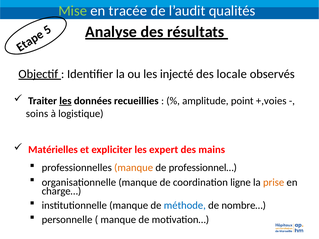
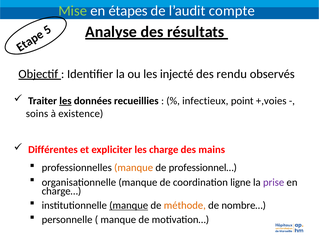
tracée: tracée -> étapes (128, 11)
qualités: qualités -> compte (232, 11)
locale: locale -> rendu (232, 74)
amplitude: amplitude -> infectieux (205, 101)
logistique: logistique -> existence (81, 114)
Matérielles: Matérielles -> Différentes (53, 150)
expert: expert -> charge (164, 150)
prise colour: orange -> purple (274, 182)
manque underline: none -> present (129, 206)
méthode colour: blue -> orange (185, 206)
